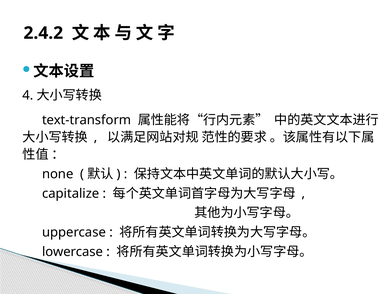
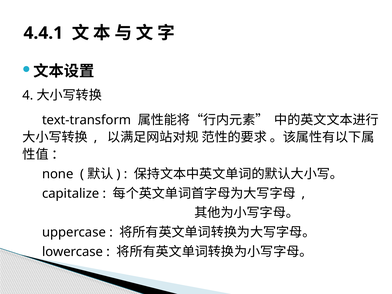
2.4.2: 2.4.2 -> 4.4.1 (43, 33)
